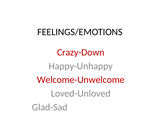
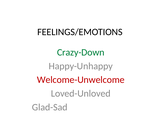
Crazy-Down colour: red -> green (81, 52)
